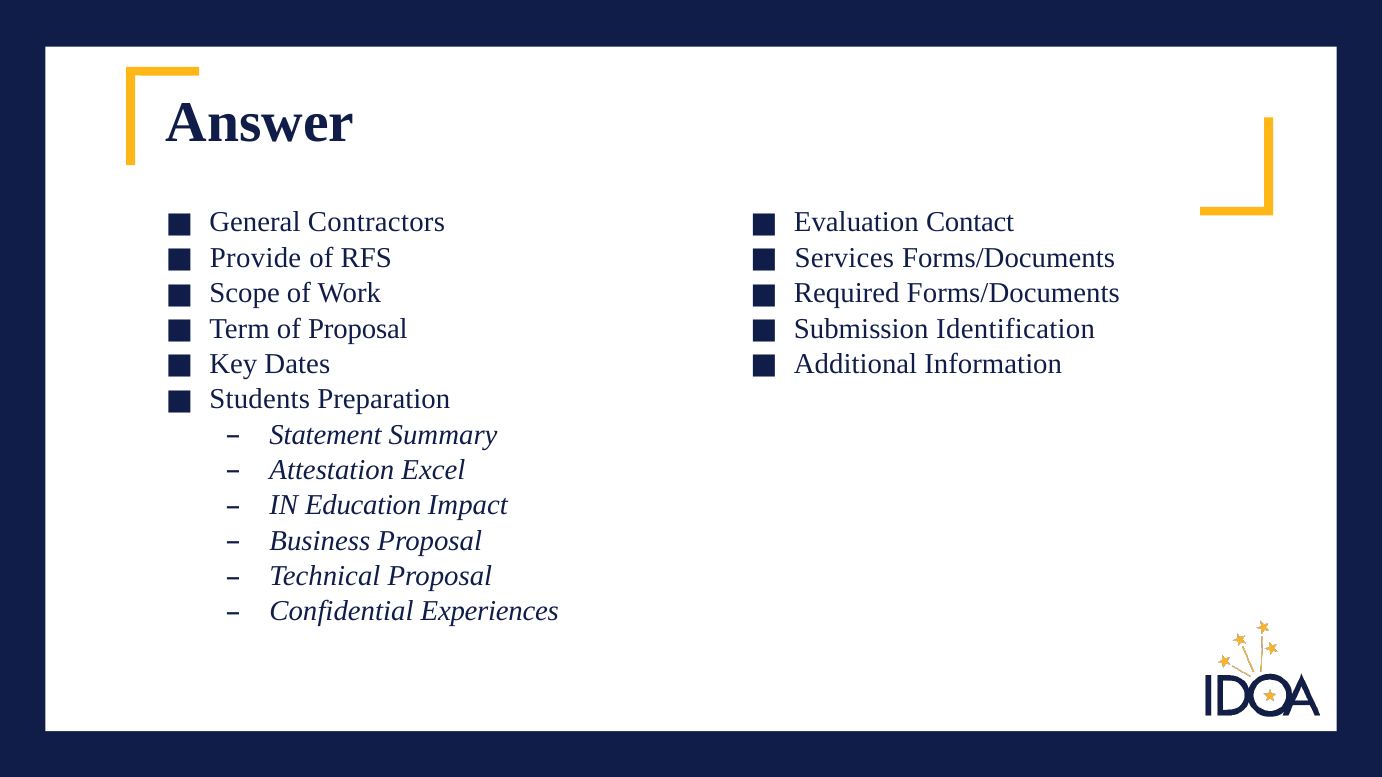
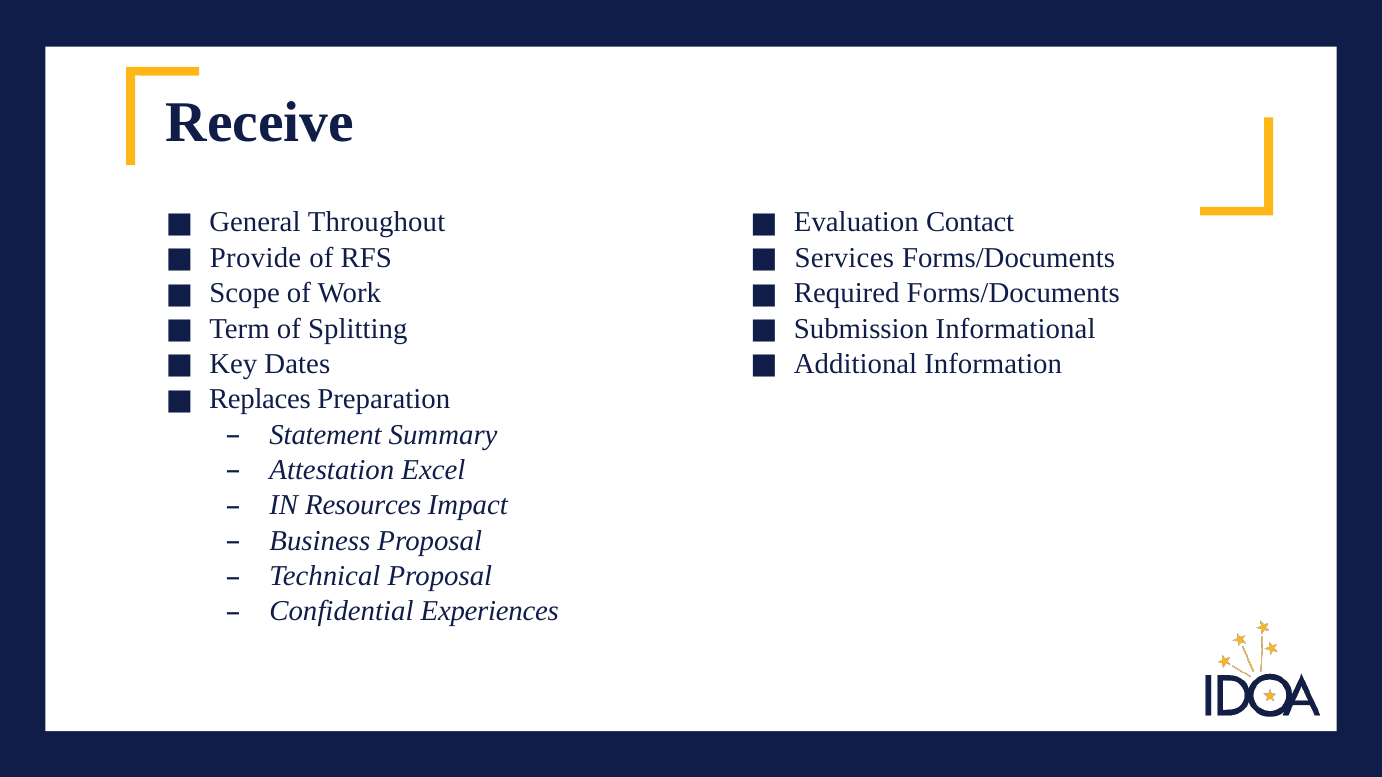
Answer: Answer -> Receive (260, 122)
Contractors: Contractors -> Throughout (377, 223)
of Proposal: Proposal -> Splitting (358, 329)
Identification: Identification -> Informational (1016, 329)
Students: Students -> Replaces (260, 399)
Education: Education -> Resources (363, 506)
